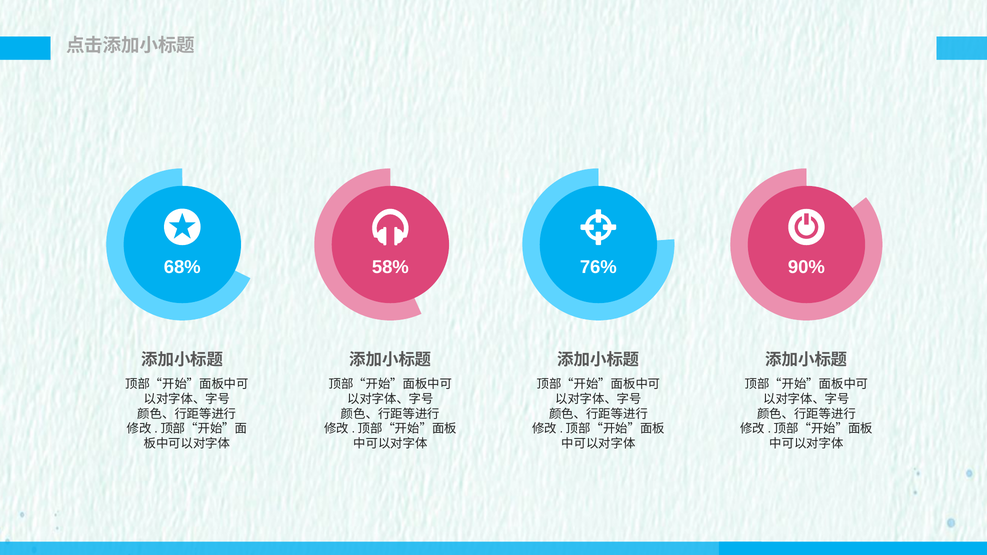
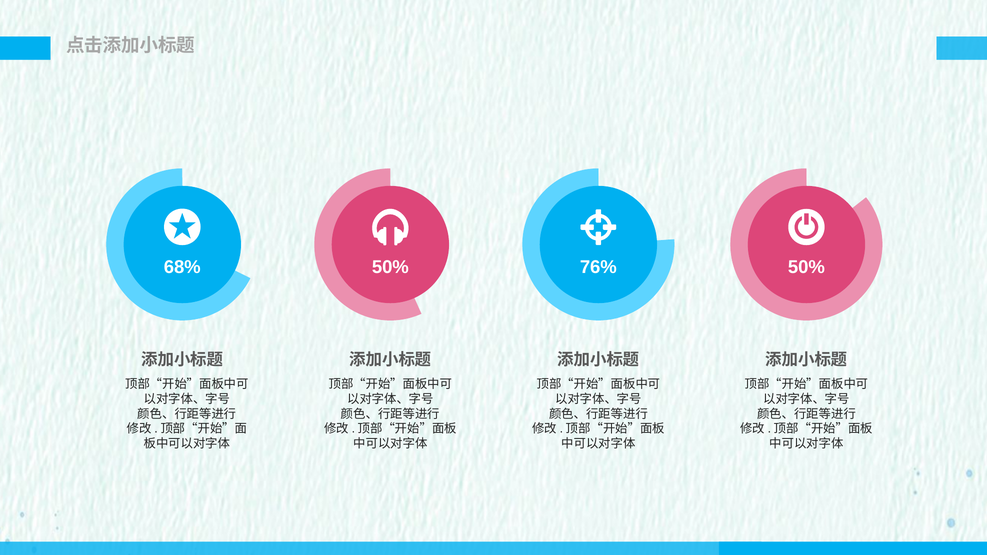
68% 58%: 58% -> 50% (390, 267)
76% 90%: 90% -> 50% (806, 267)
